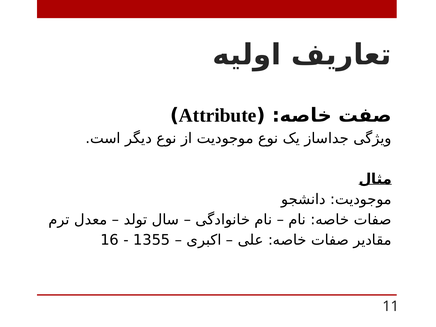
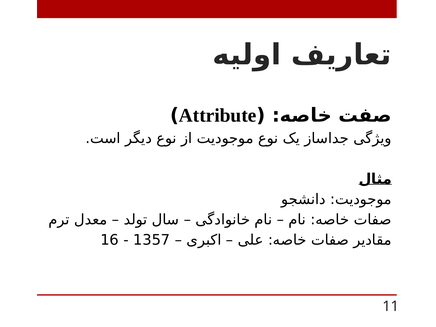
1355: 1355 -> 1357 (152, 240)
